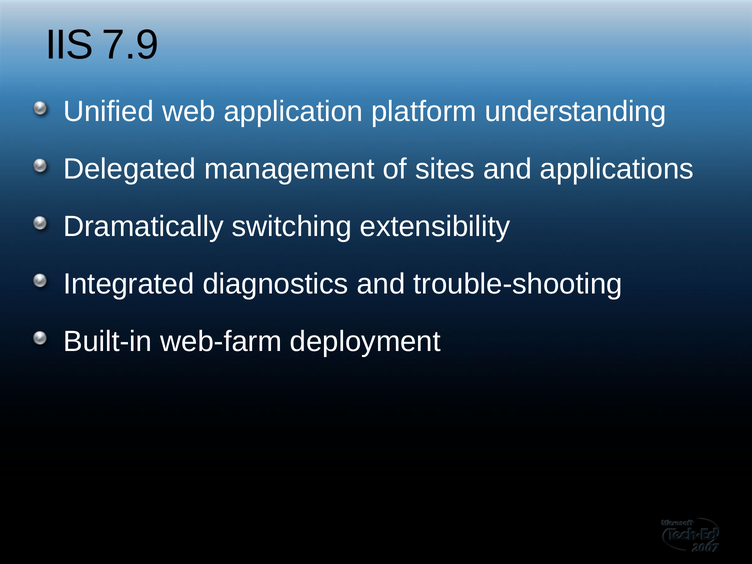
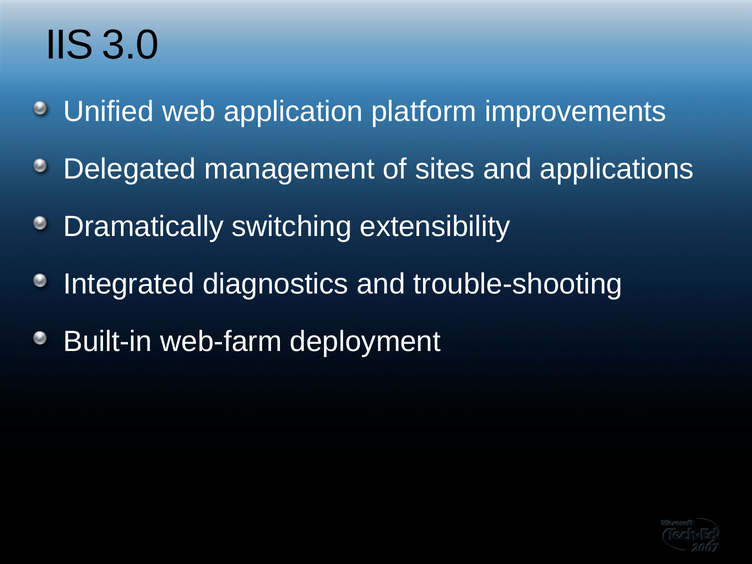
7.9: 7.9 -> 3.0 (130, 45)
understanding: understanding -> improvements (576, 111)
